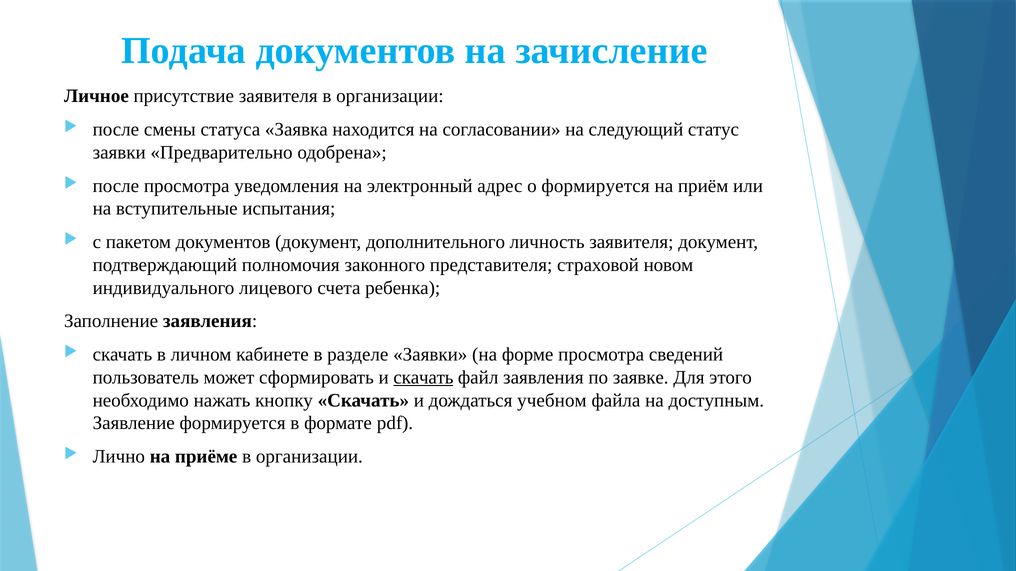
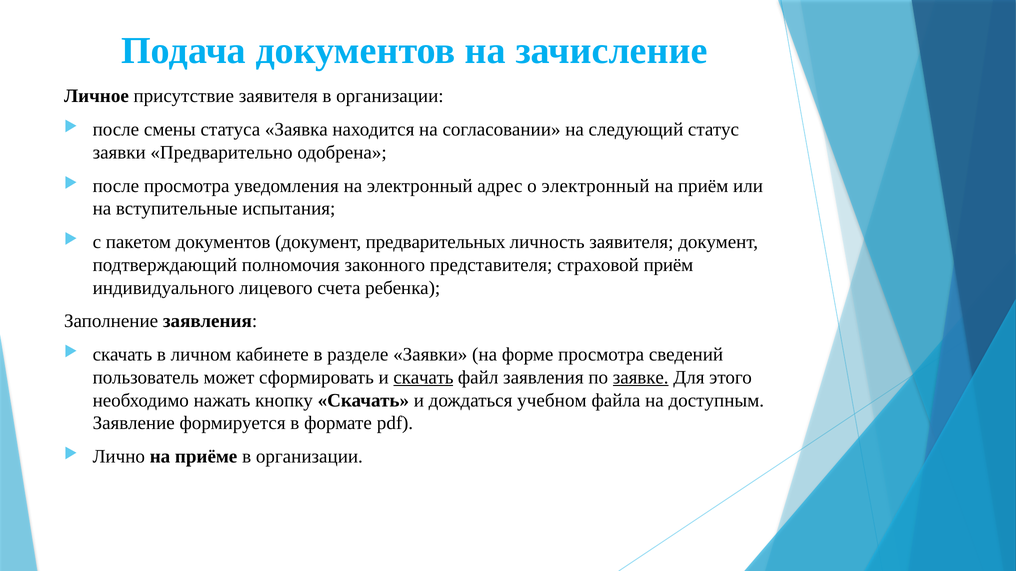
о формируется: формируется -> электронный (596, 186)
дополнительного: дополнительного -> предварительных (436, 242)
страховой новом: новом -> приём (668, 265)
заявке underline: none -> present (641, 378)
